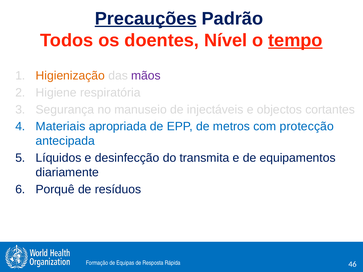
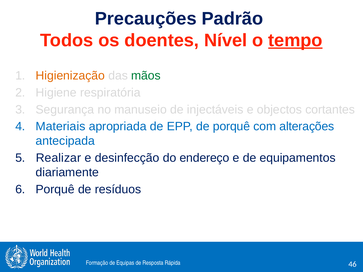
Precauções underline: present -> none (146, 19)
mãos colour: purple -> green (146, 76)
de metros: metros -> porquê (232, 127)
protecção: protecção -> alterações (307, 127)
Líquidos: Líquidos -> Realizar (58, 158)
transmita: transmita -> endereço (205, 158)
